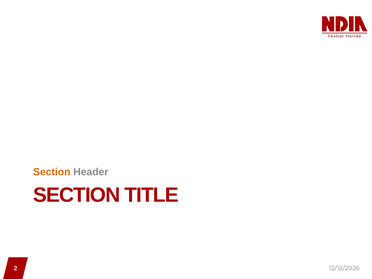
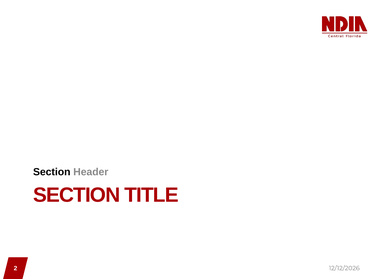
Section colour: orange -> black (52, 172)
